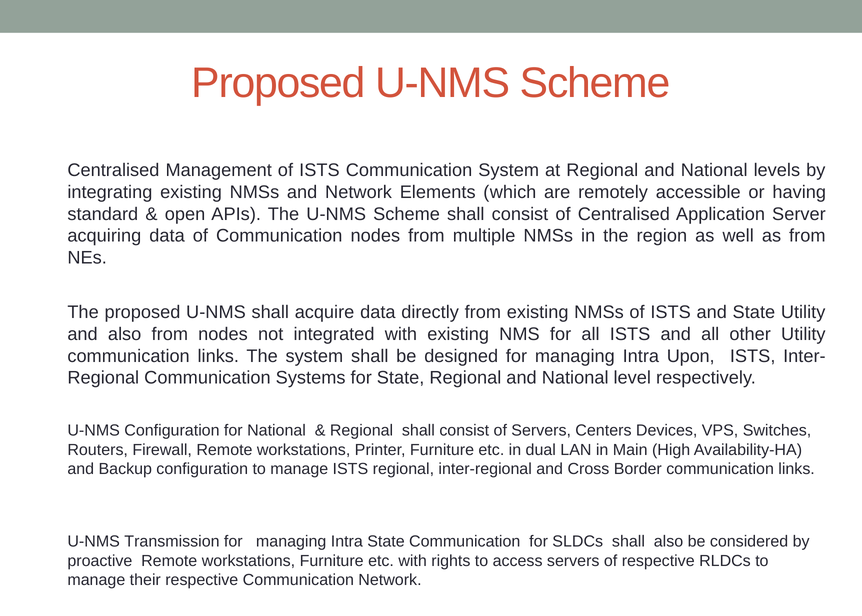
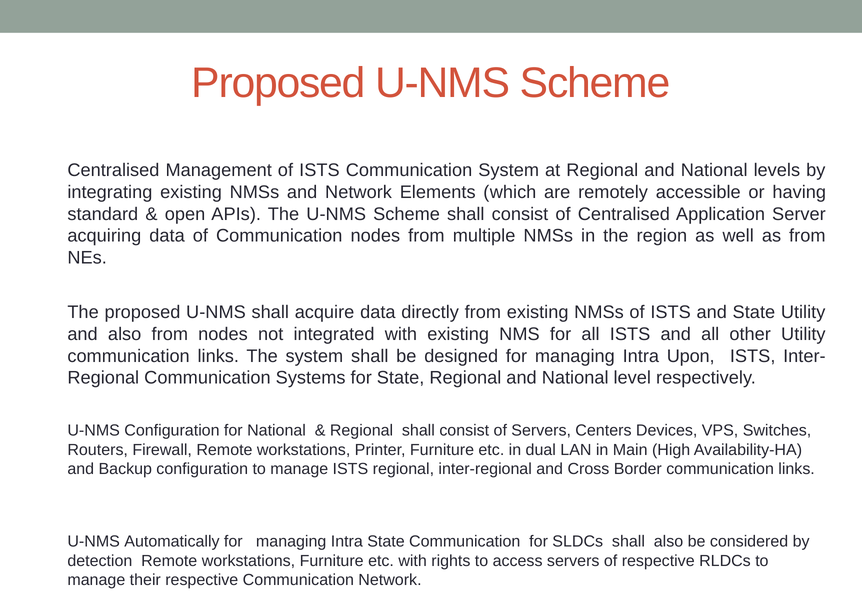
Transmission: Transmission -> Automatically (172, 541)
proactive: proactive -> detection (100, 561)
